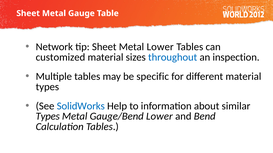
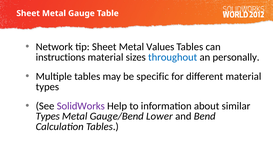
Metal Lower: Lower -> Values (160, 47)
customized: customized -> instructions (61, 57)
inspection: inspection -> personally (236, 57)
SolidWorks colour: blue -> purple (81, 106)
